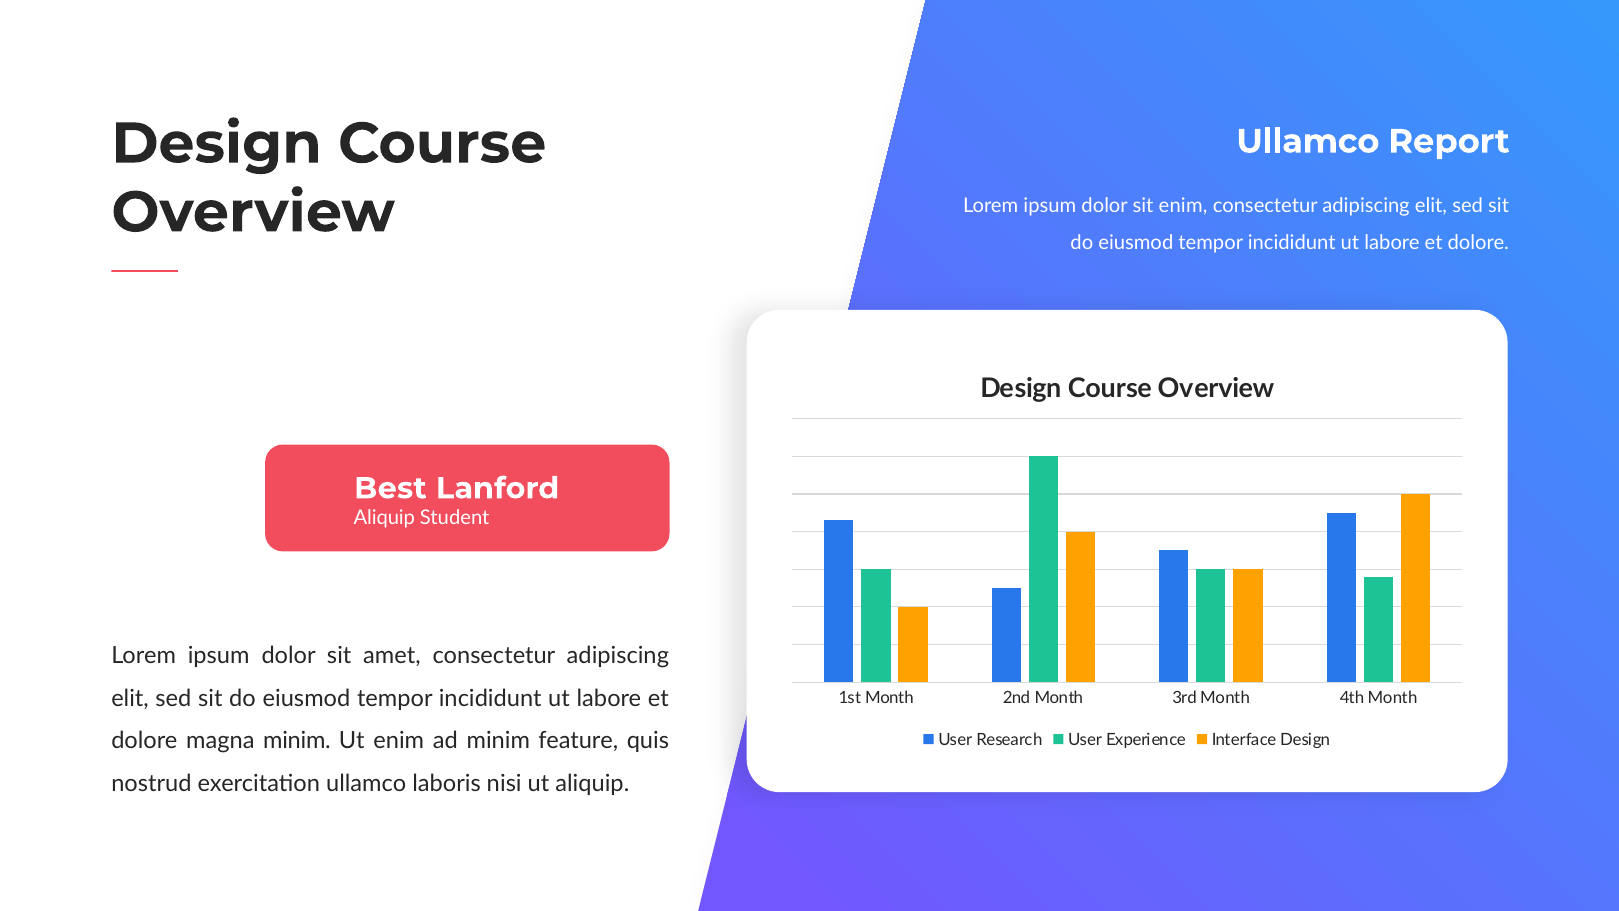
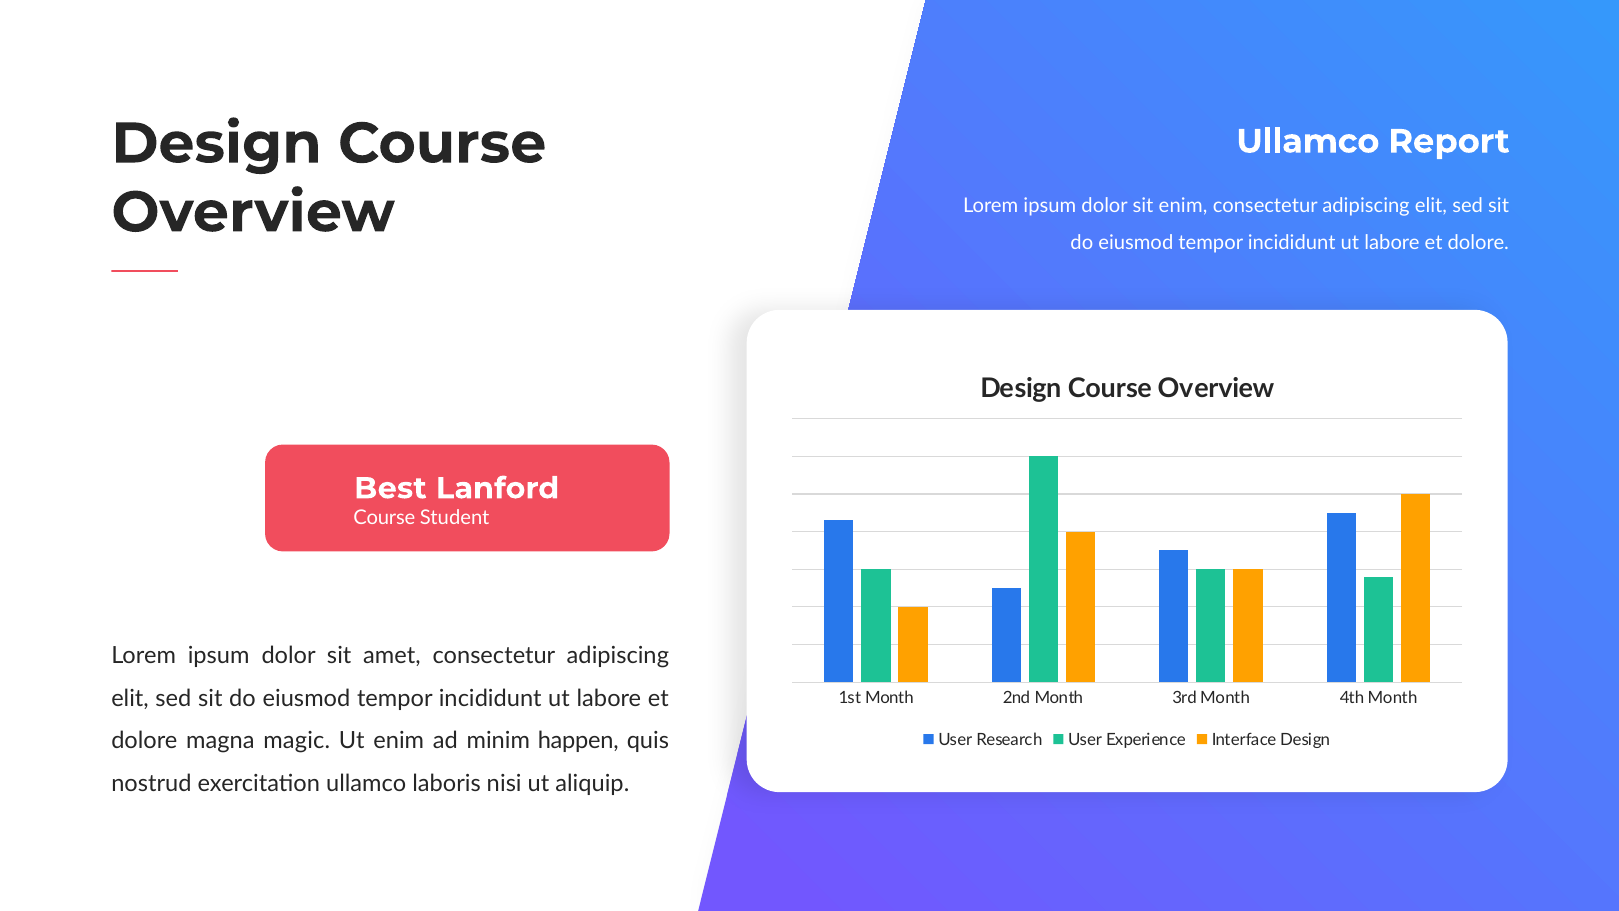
Aliquip: Aliquip -> Course (384, 517)
magna minim: minim -> magic (297, 741)
feature: feature -> happen (578, 741)
